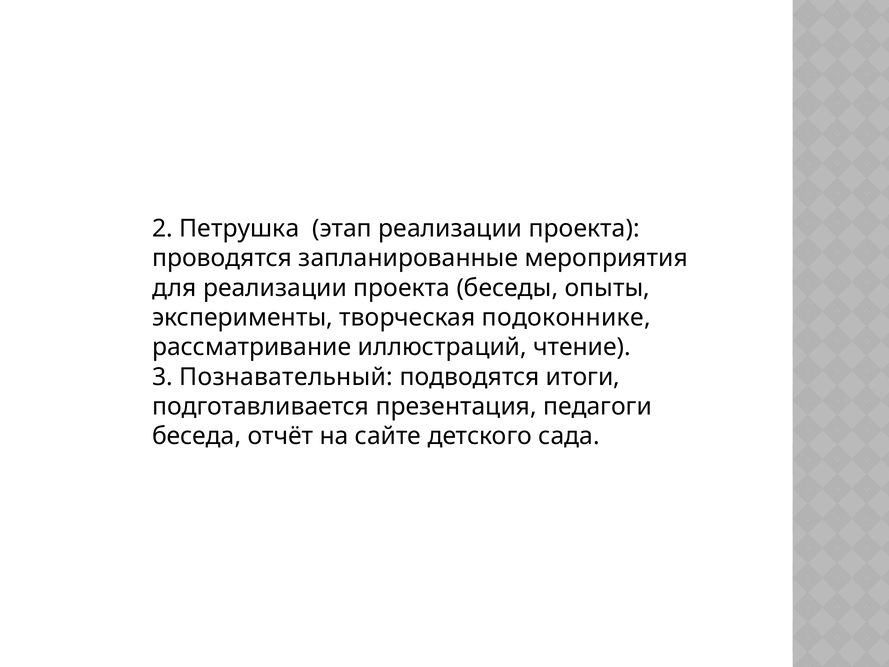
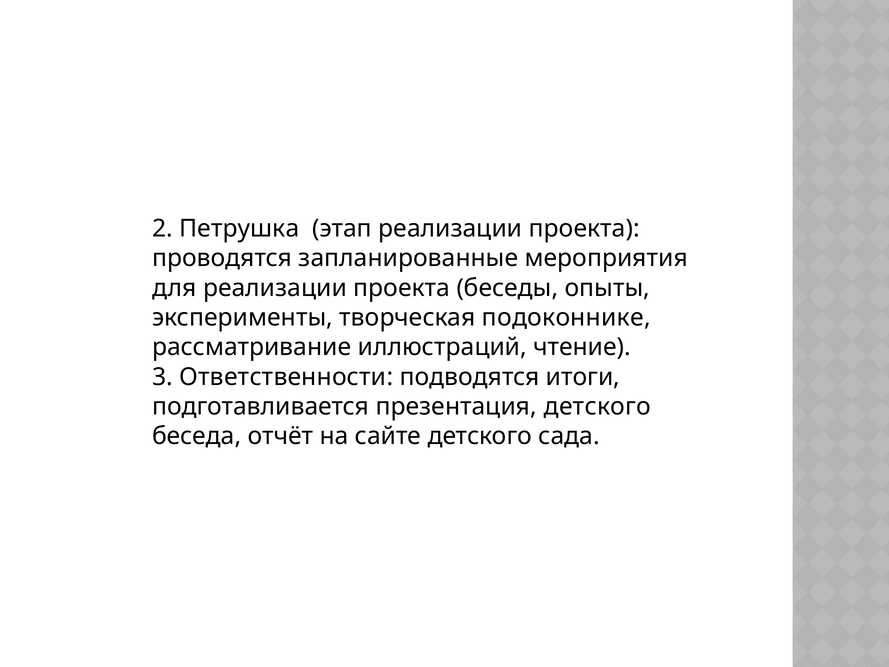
Познавательный: Познавательный -> Ответственности (286, 377)
презентация педагоги: педагоги -> детского (598, 406)
